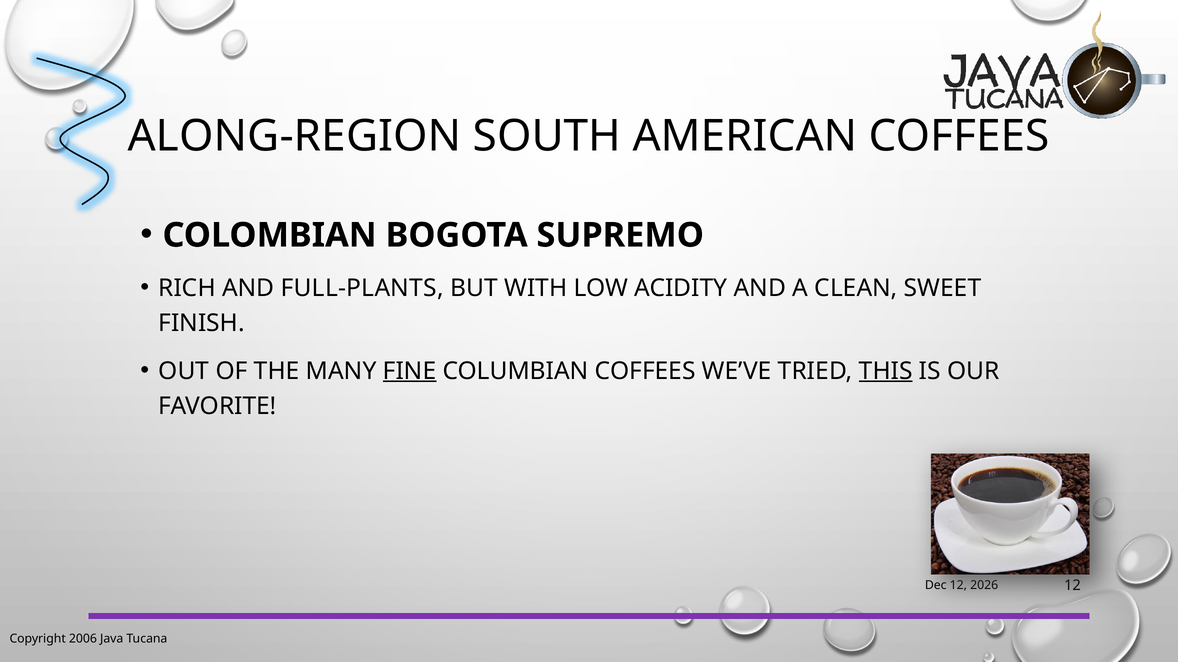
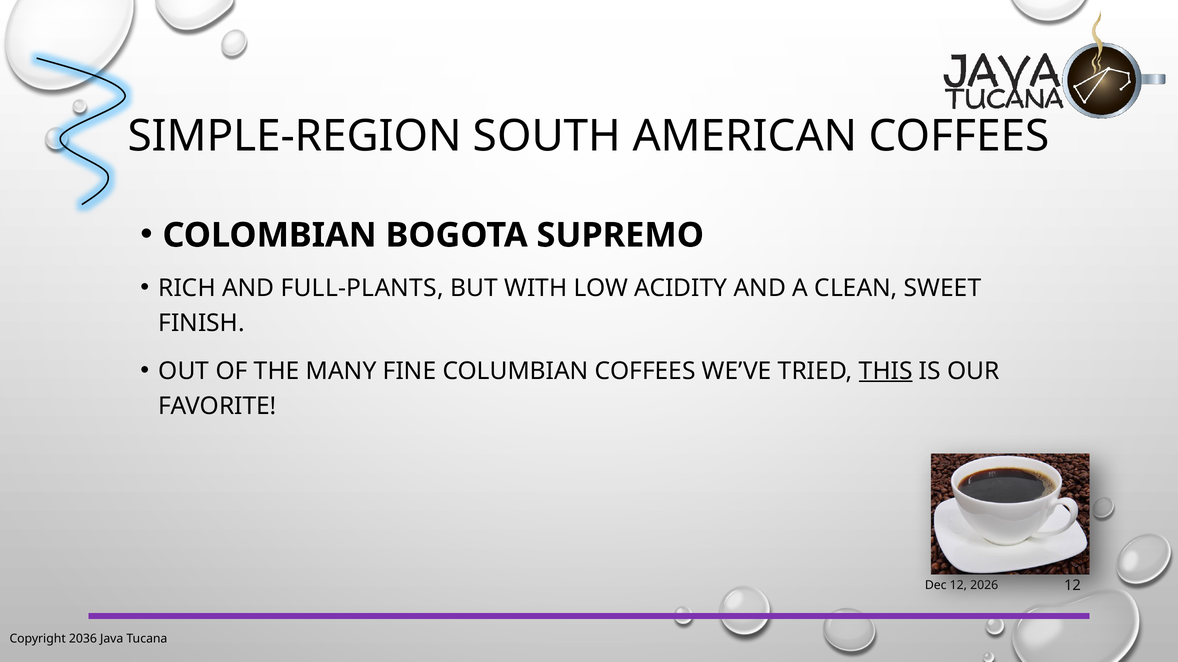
ALONG-REGION: ALONG-REGION -> SIMPLE-REGION (295, 137)
FINE underline: present -> none (410, 371)
2006: 2006 -> 2036 (83, 639)
